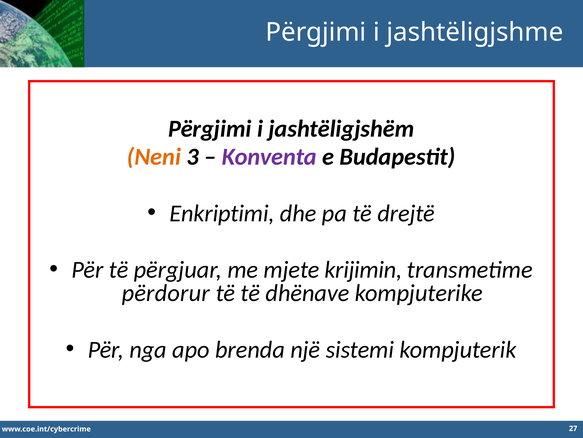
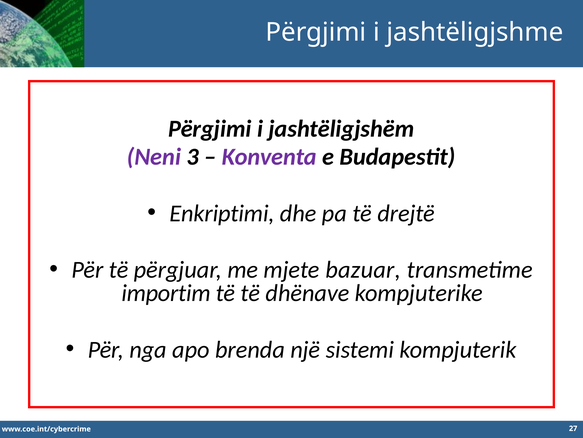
Neni colour: orange -> purple (154, 157)
krijimin: krijimin -> bazuar (363, 269)
përdorur: përdorur -> importim (166, 293)
